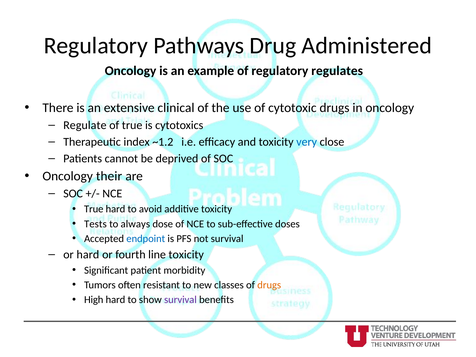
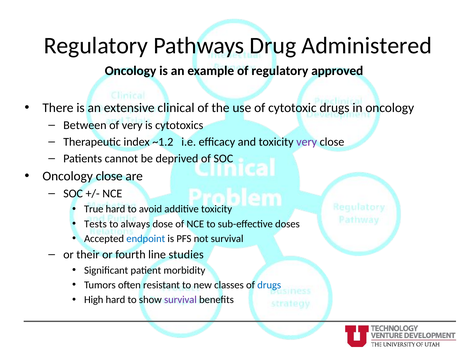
regulates: regulates -> approved (337, 71)
Regulate: Regulate -> Between (85, 125)
of true: true -> very (132, 125)
very colour: blue -> purple (307, 142)
Oncology their: their -> close (109, 176)
or hard: hard -> their (88, 255)
line toxicity: toxicity -> studies (186, 255)
drugs colour: orange -> blue (269, 285)
